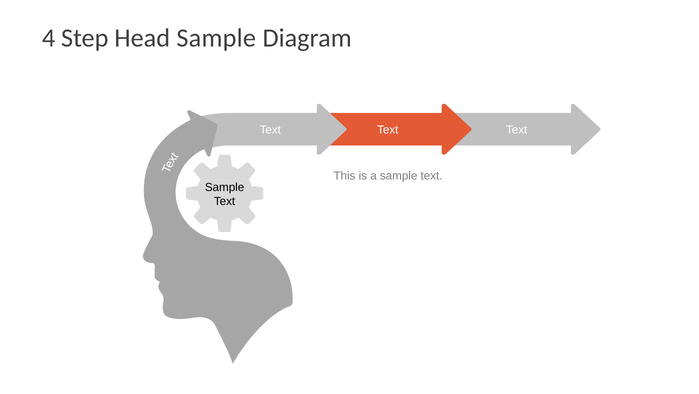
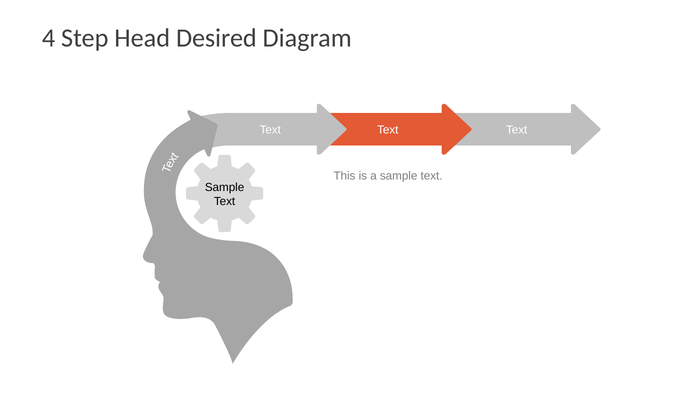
Head Sample: Sample -> Desired (216, 38)
